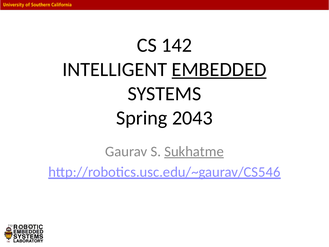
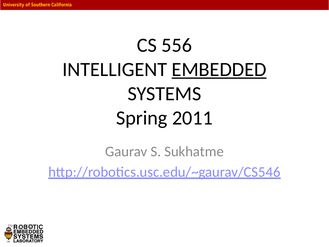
142: 142 -> 556 (177, 45)
2043: 2043 -> 2011 (192, 118)
Sukhatme underline: present -> none (194, 151)
